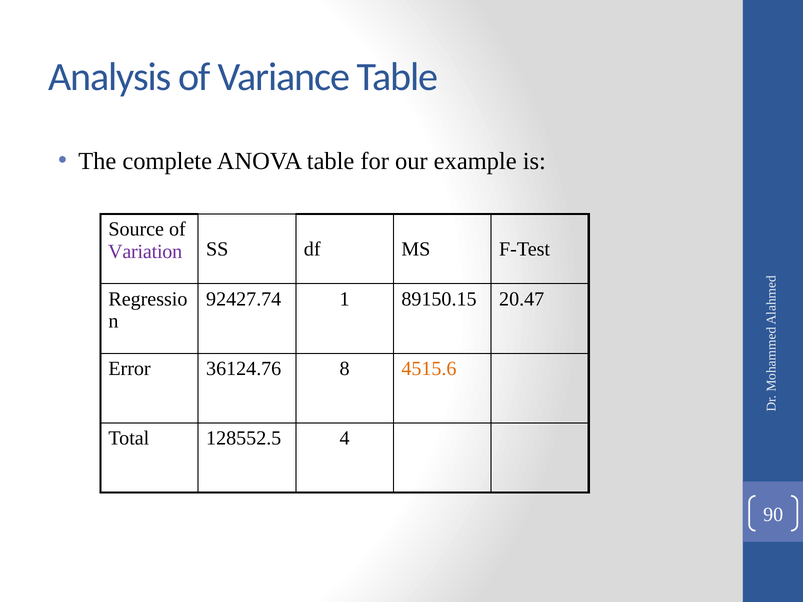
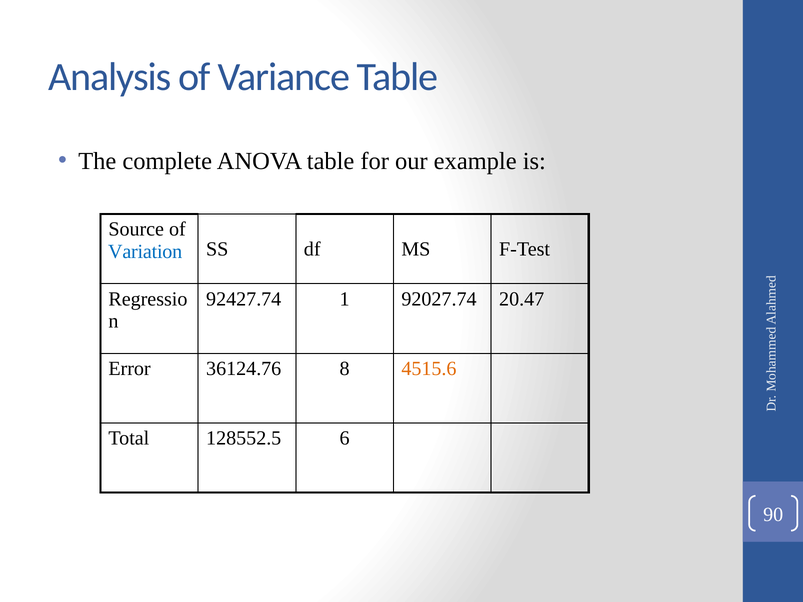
Variation colour: purple -> blue (145, 252)
89150.15: 89150.15 -> 92027.74 (439, 299)
4: 4 -> 6 (345, 438)
